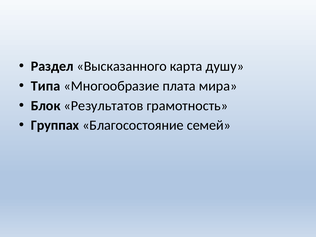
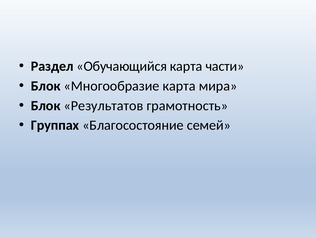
Высказанного: Высказанного -> Обучающийся (122, 66)
душу: душу -> части (225, 66)
Типа: Типа -> Блок (46, 86)
Многообразие плата: плата -> карта (179, 86)
